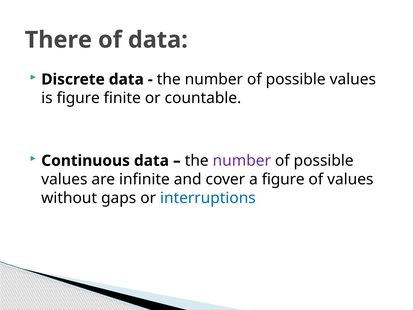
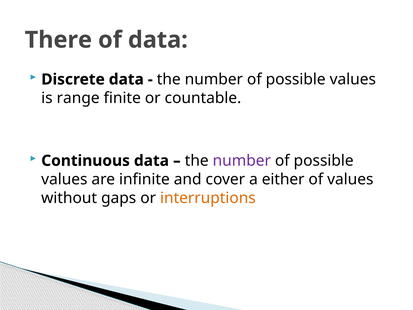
is figure: figure -> range (78, 98)
a figure: figure -> either (283, 179)
interruptions colour: blue -> orange (208, 198)
